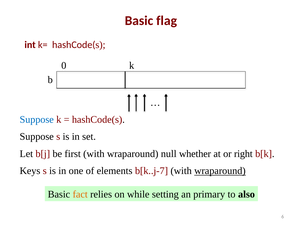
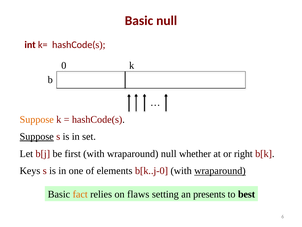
Basic flag: flag -> null (167, 21)
Suppose colour: blue -> orange (37, 119)
Suppose underline: none -> present (37, 136)
b[k..j-7: b[k..j-7 -> b[k..j-0 (152, 171)
while: while -> flaws (138, 194)
primary: primary -> presents (209, 194)
also: also -> best (247, 194)
